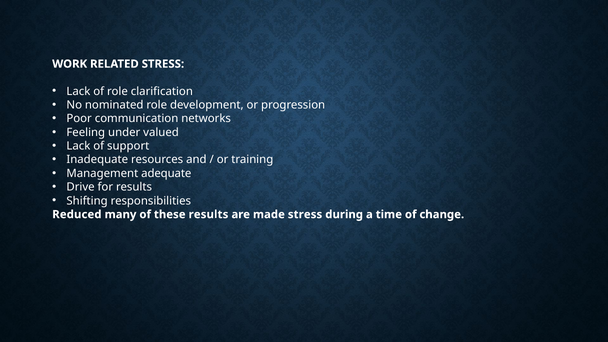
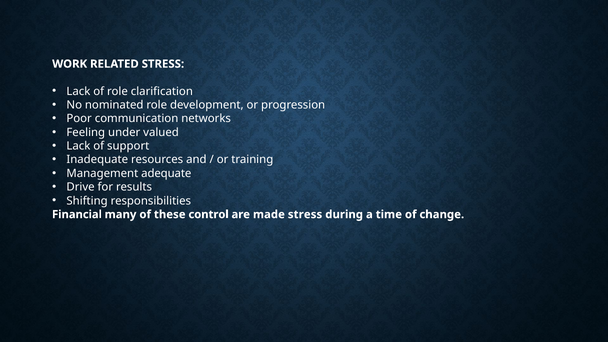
Reduced: Reduced -> Financial (77, 214)
these results: results -> control (209, 214)
